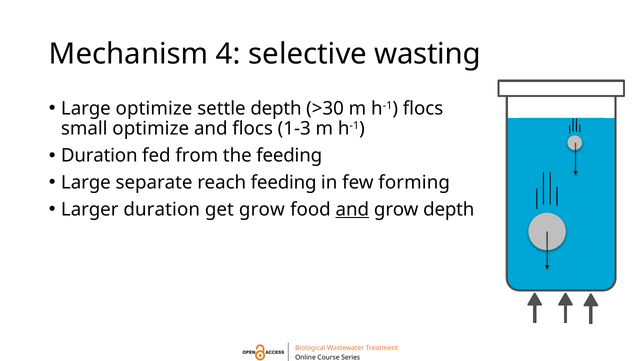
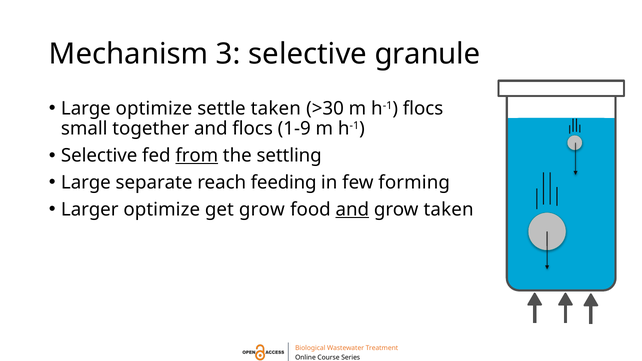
4: 4 -> 3 (228, 54)
wasting: wasting -> granule (427, 54)
settle depth: depth -> taken (276, 109)
small optimize: optimize -> together (151, 129)
1-3: 1-3 -> 1-9 (294, 129)
Duration: Duration -> Selective (99, 156)
from underline: none -> present (197, 156)
the feeding: feeding -> settling (289, 156)
Larger duration: duration -> optimize (162, 210)
grow depth: depth -> taken (449, 210)
